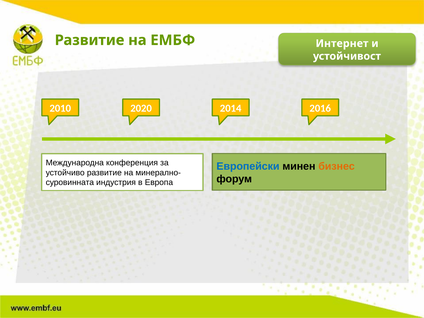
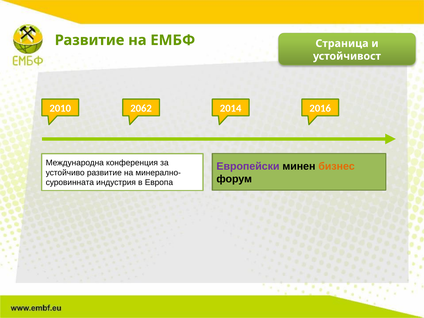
Интернет: Интернет -> Страница (342, 43)
2020: 2020 -> 2062 (141, 108)
Европейски colour: blue -> purple (248, 166)
